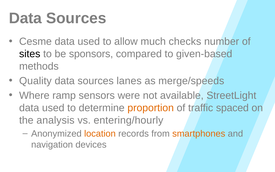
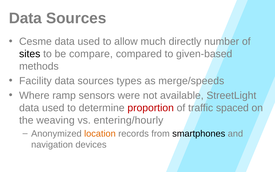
checks: checks -> directly (185, 42)
sponsors: sponsors -> compare (91, 54)
Quality: Quality -> Facility (35, 81)
lanes: lanes -> types (129, 81)
proportion colour: orange -> red (151, 108)
analysis: analysis -> weaving (55, 120)
smartphones colour: orange -> black (199, 134)
